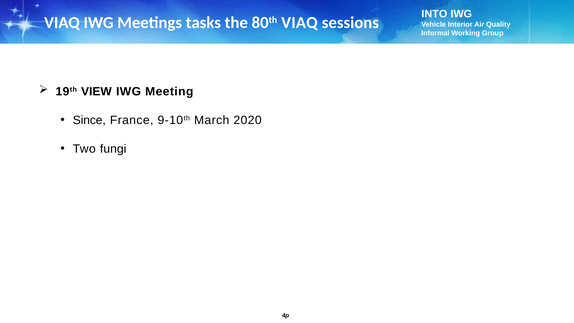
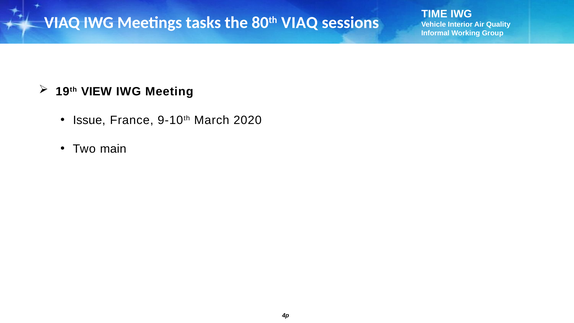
INTO: INTO -> TIME (434, 14)
Since: Since -> Issue (89, 120)
fungi: fungi -> main (113, 149)
